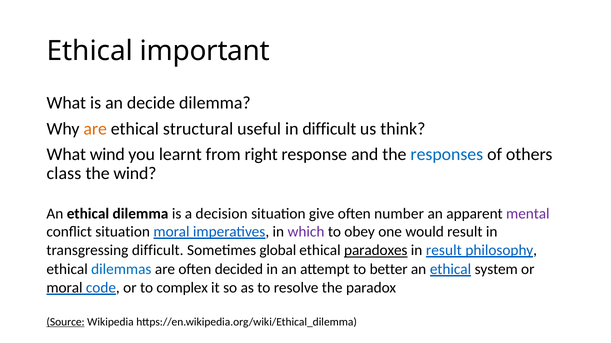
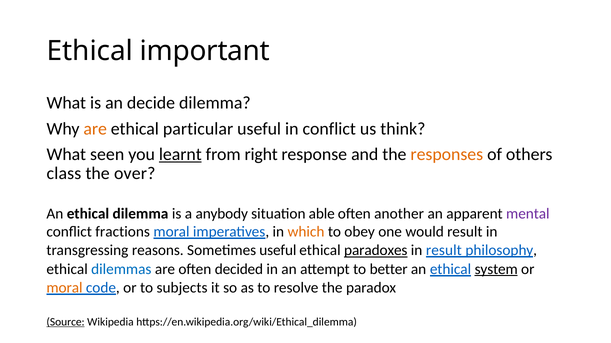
structural: structural -> particular (198, 129)
in difficult: difficult -> conflict (329, 129)
What wind: wind -> seen (107, 155)
learnt underline: none -> present (180, 155)
responses colour: blue -> orange (447, 155)
the wind: wind -> over (135, 174)
decision: decision -> anybody (222, 214)
give: give -> able (322, 214)
number: number -> another (399, 214)
conflict situation: situation -> fractions (123, 232)
which colour: purple -> orange (306, 232)
transgressing difficult: difficult -> reasons (158, 251)
Sometimes global: global -> useful (278, 251)
system underline: none -> present (496, 270)
moral colour: black -> orange (65, 288)
complex: complex -> subjects (182, 288)
